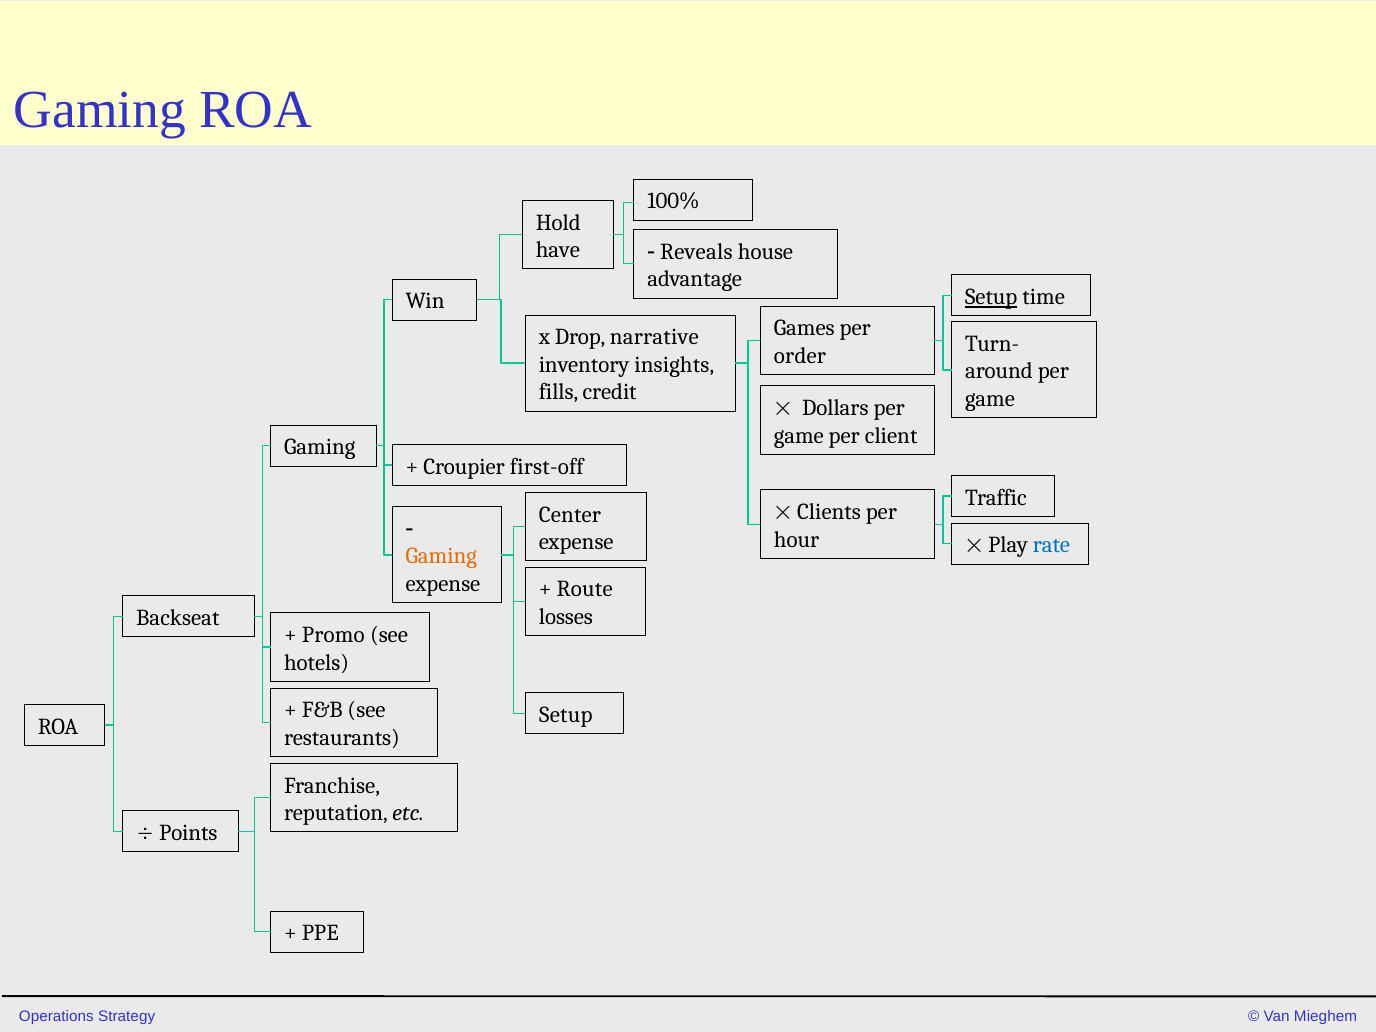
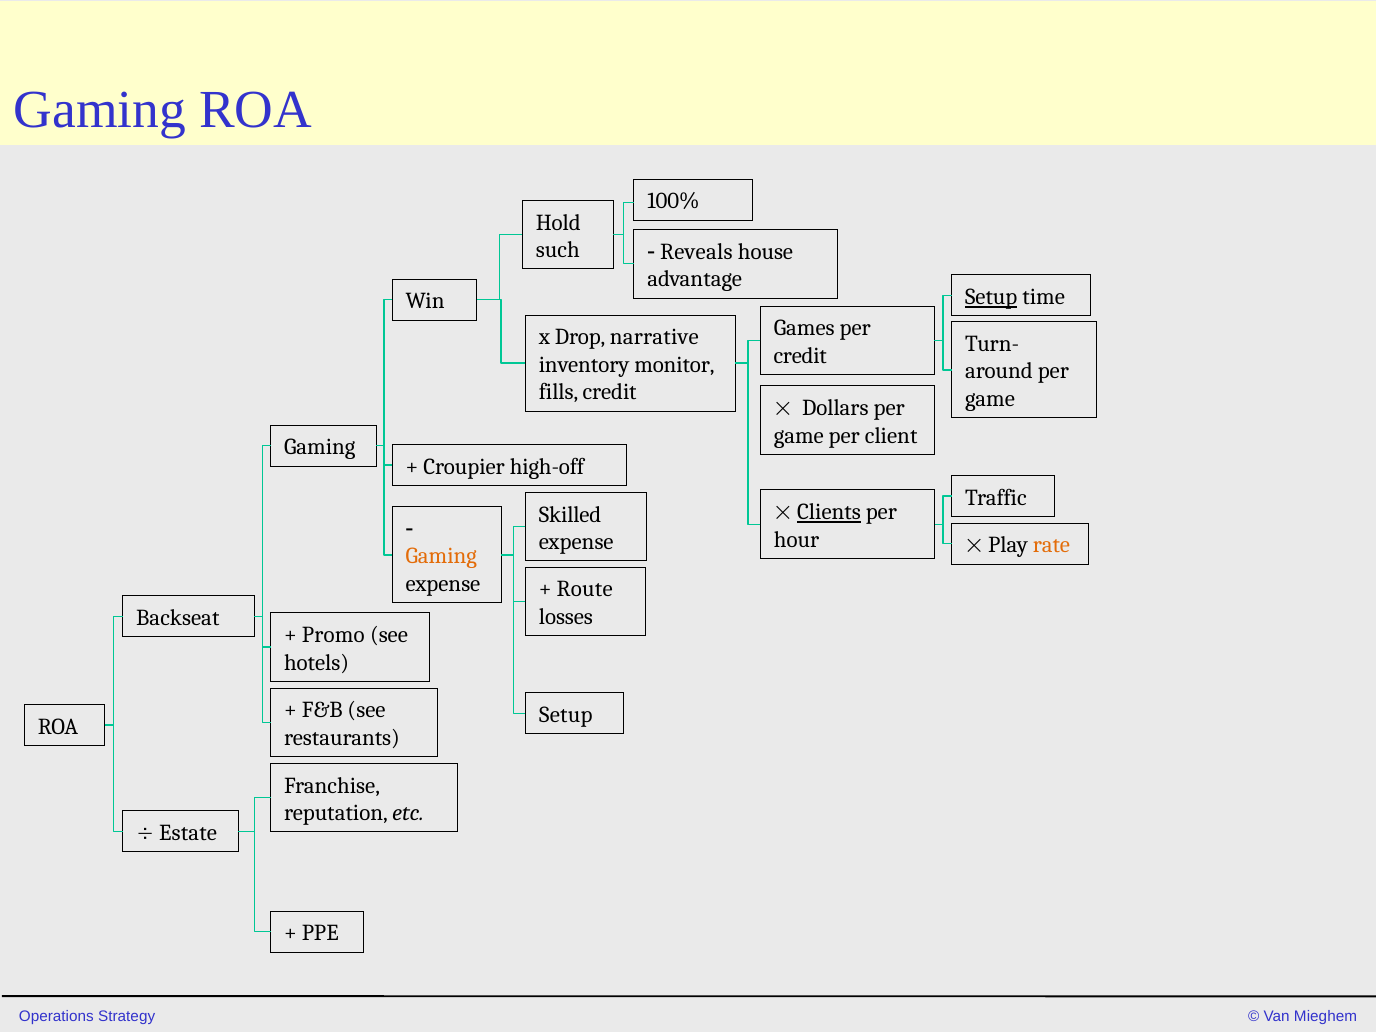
have: have -> such (558, 250)
order: order -> credit (800, 356)
insights: insights -> monitor (674, 365)
first-off: first-off -> high-off (547, 467)
Clients underline: none -> present (829, 512)
Center: Center -> Skilled (570, 515)
rate colour: blue -> orange (1051, 545)
Points: Points -> Estate (188, 833)
